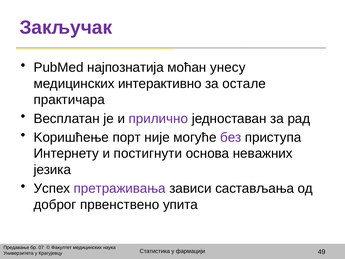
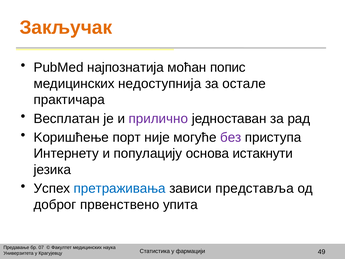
Закључак colour: purple -> orange (66, 28)
унесу: унесу -> попис (228, 67)
интерактивно: интерактивно -> недоступнија (160, 84)
постигнути: постигнути -> популацију (148, 153)
неважних: неважних -> истакнути (263, 153)
претраживања colour: purple -> blue (120, 188)
састављања: састављања -> представља (255, 188)
